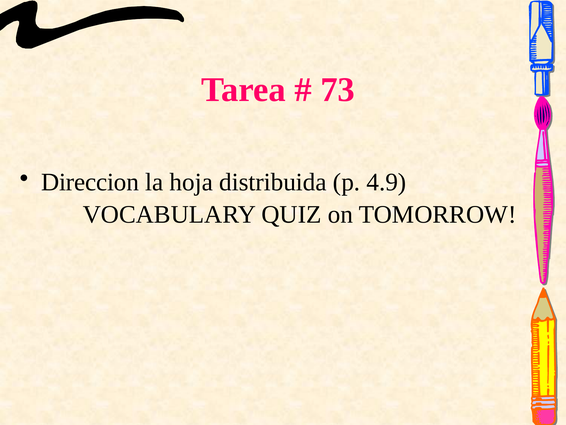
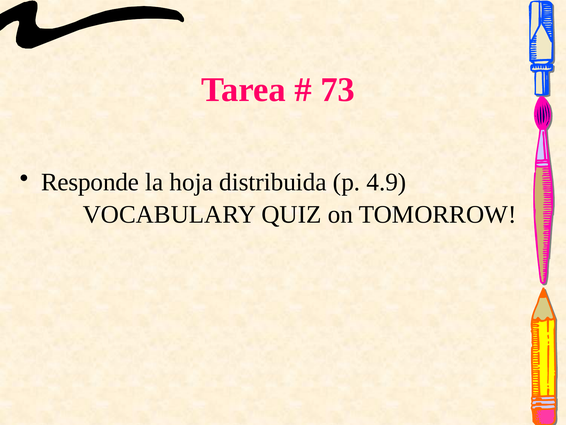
Direccion: Direccion -> Responde (90, 182)
